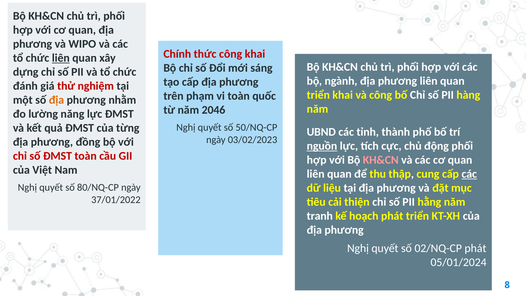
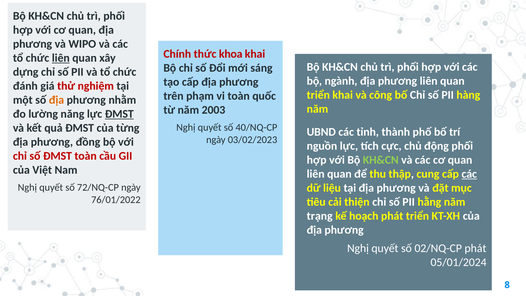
thức công: công -> khoa (231, 54)
2046: 2046 -> 2003 (213, 110)
ĐMST underline: none -> present (119, 114)
50/NQ-CP: 50/NQ-CP -> 40/NQ-CP (256, 127)
nguồn underline: present -> none (322, 146)
KH&CN colour: pink -> light green (381, 160)
80/NQ-CP: 80/NQ-CP -> 72/NQ-CP (98, 188)
37/01/2022: 37/01/2022 -> 76/01/2022 (116, 200)
tranh: tranh -> trạng (320, 216)
